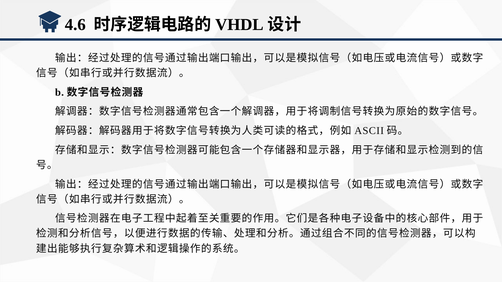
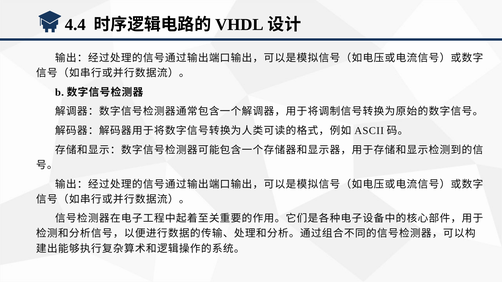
4.6: 4.6 -> 4.4 (75, 25)
